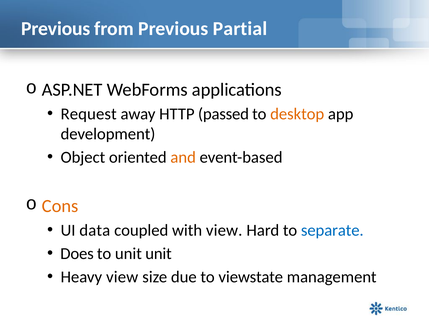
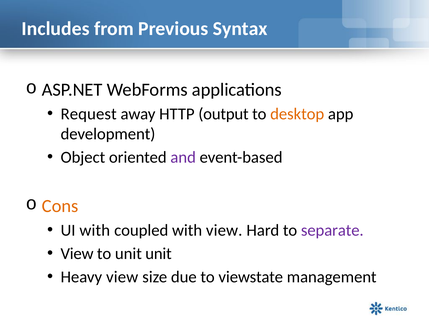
Previous: Previous -> Includes (56, 29)
Partial: Partial -> Syntax (240, 29)
passed: passed -> output (223, 114)
and colour: orange -> purple (183, 157)
UI data: data -> with (95, 230)
separate colour: blue -> purple (332, 230)
Does: Does -> View (77, 253)
